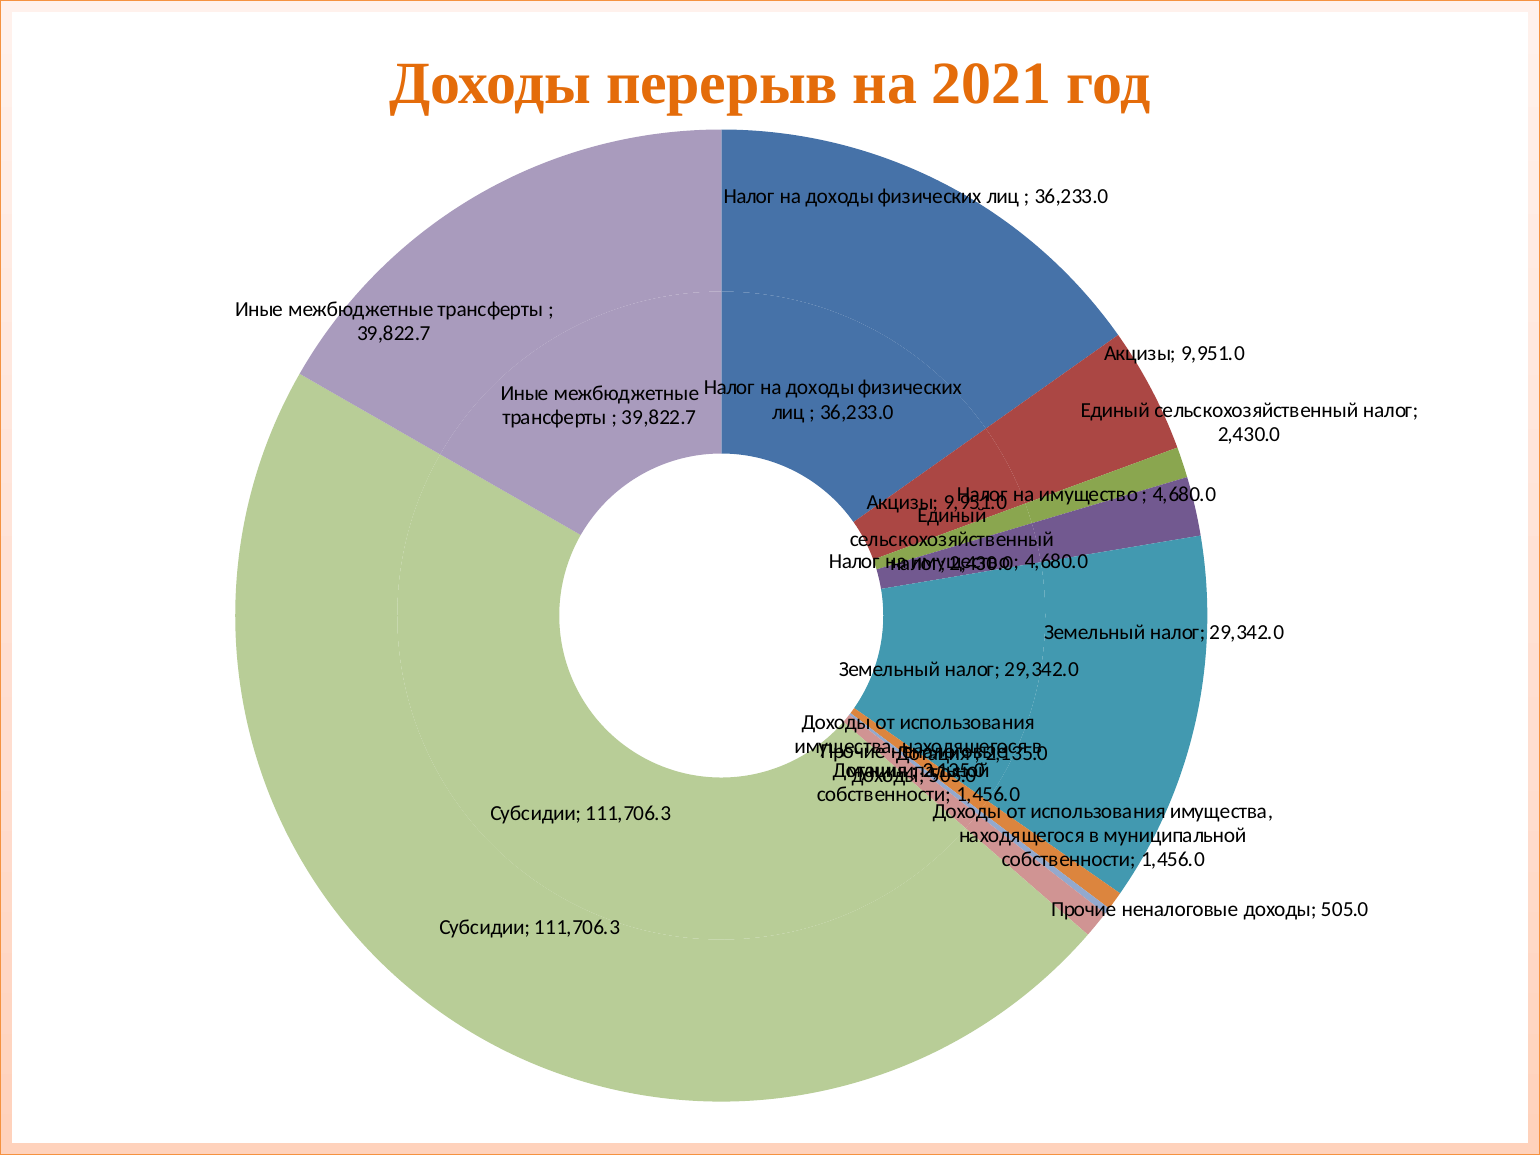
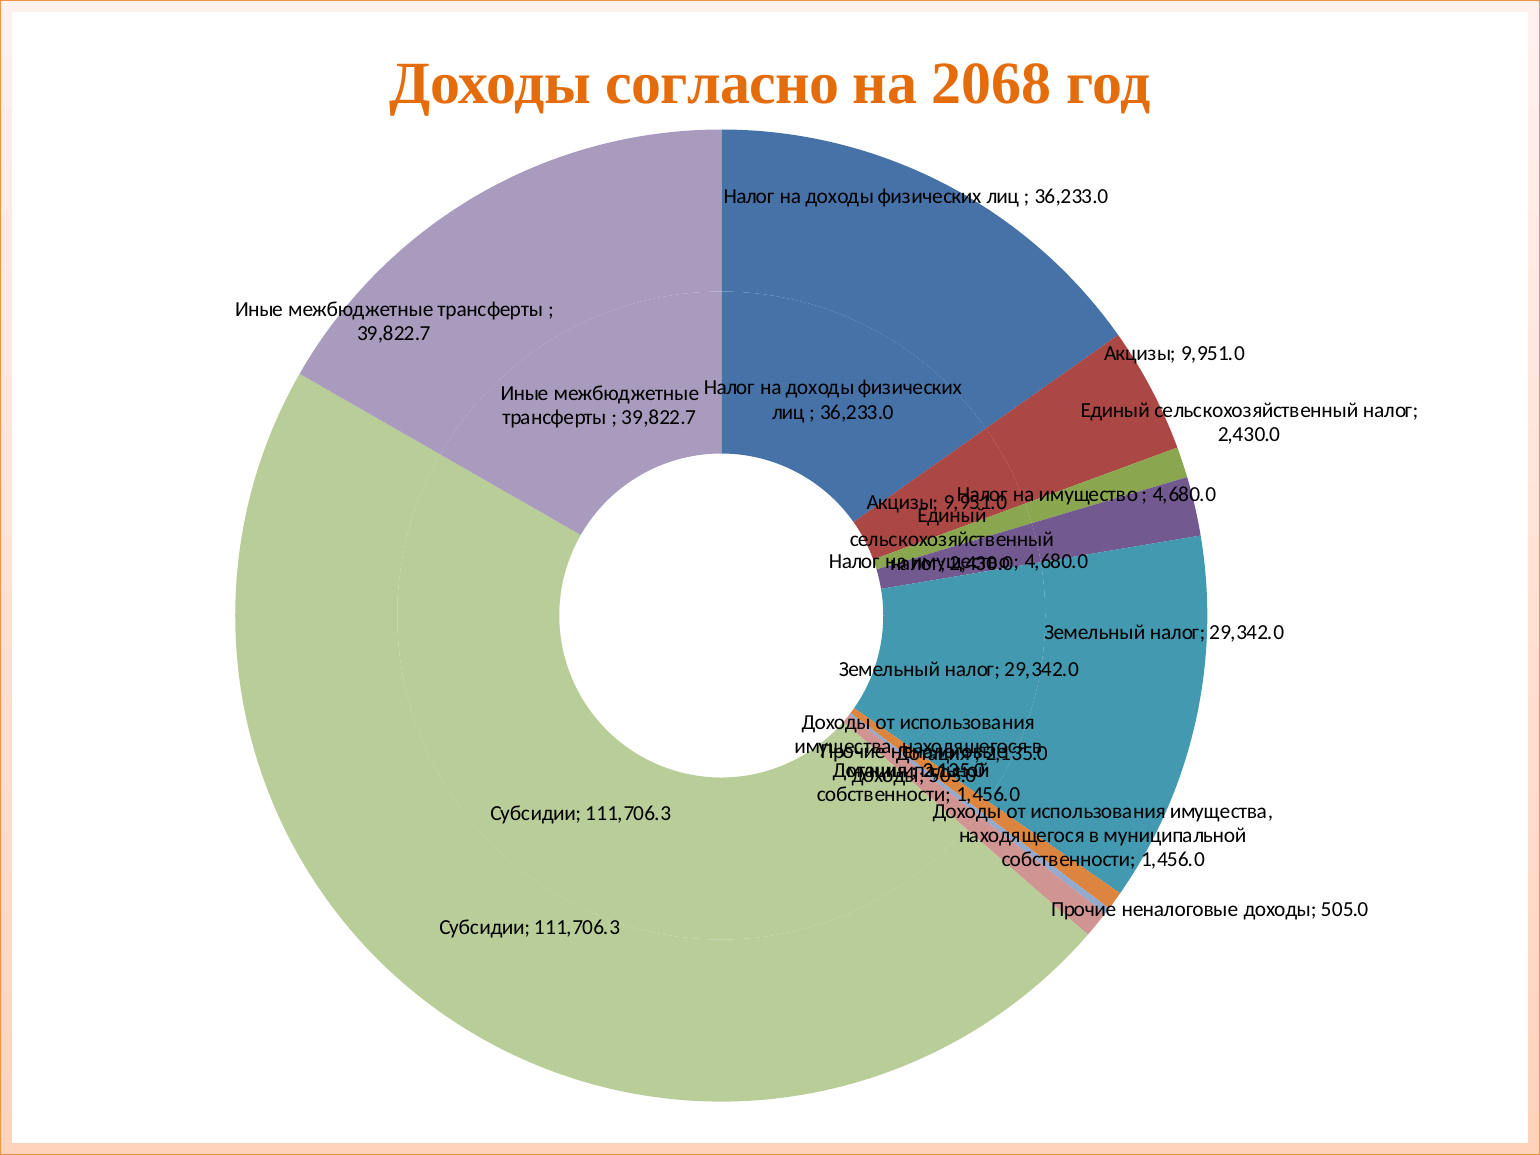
перерыв: перерыв -> согласно (722, 84)
2021: 2021 -> 2068 (992, 84)
